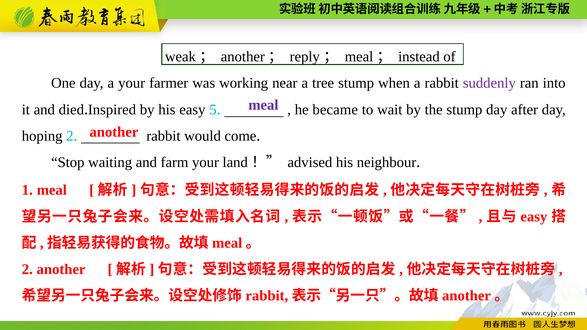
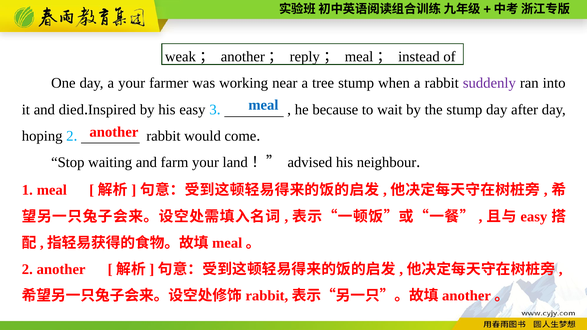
meal colour: purple -> blue (263, 105)
5: 5 -> 3 (213, 110)
became: became -> because (335, 110)
